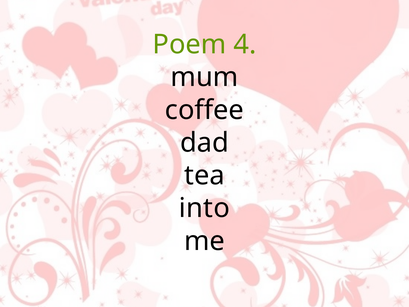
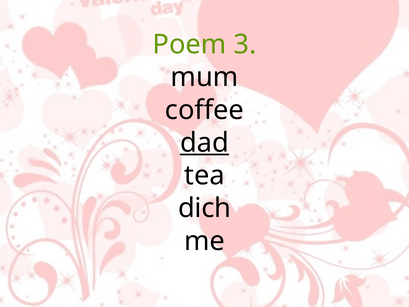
4: 4 -> 3 (245, 45)
dad underline: none -> present (204, 143)
into: into -> dich (205, 208)
